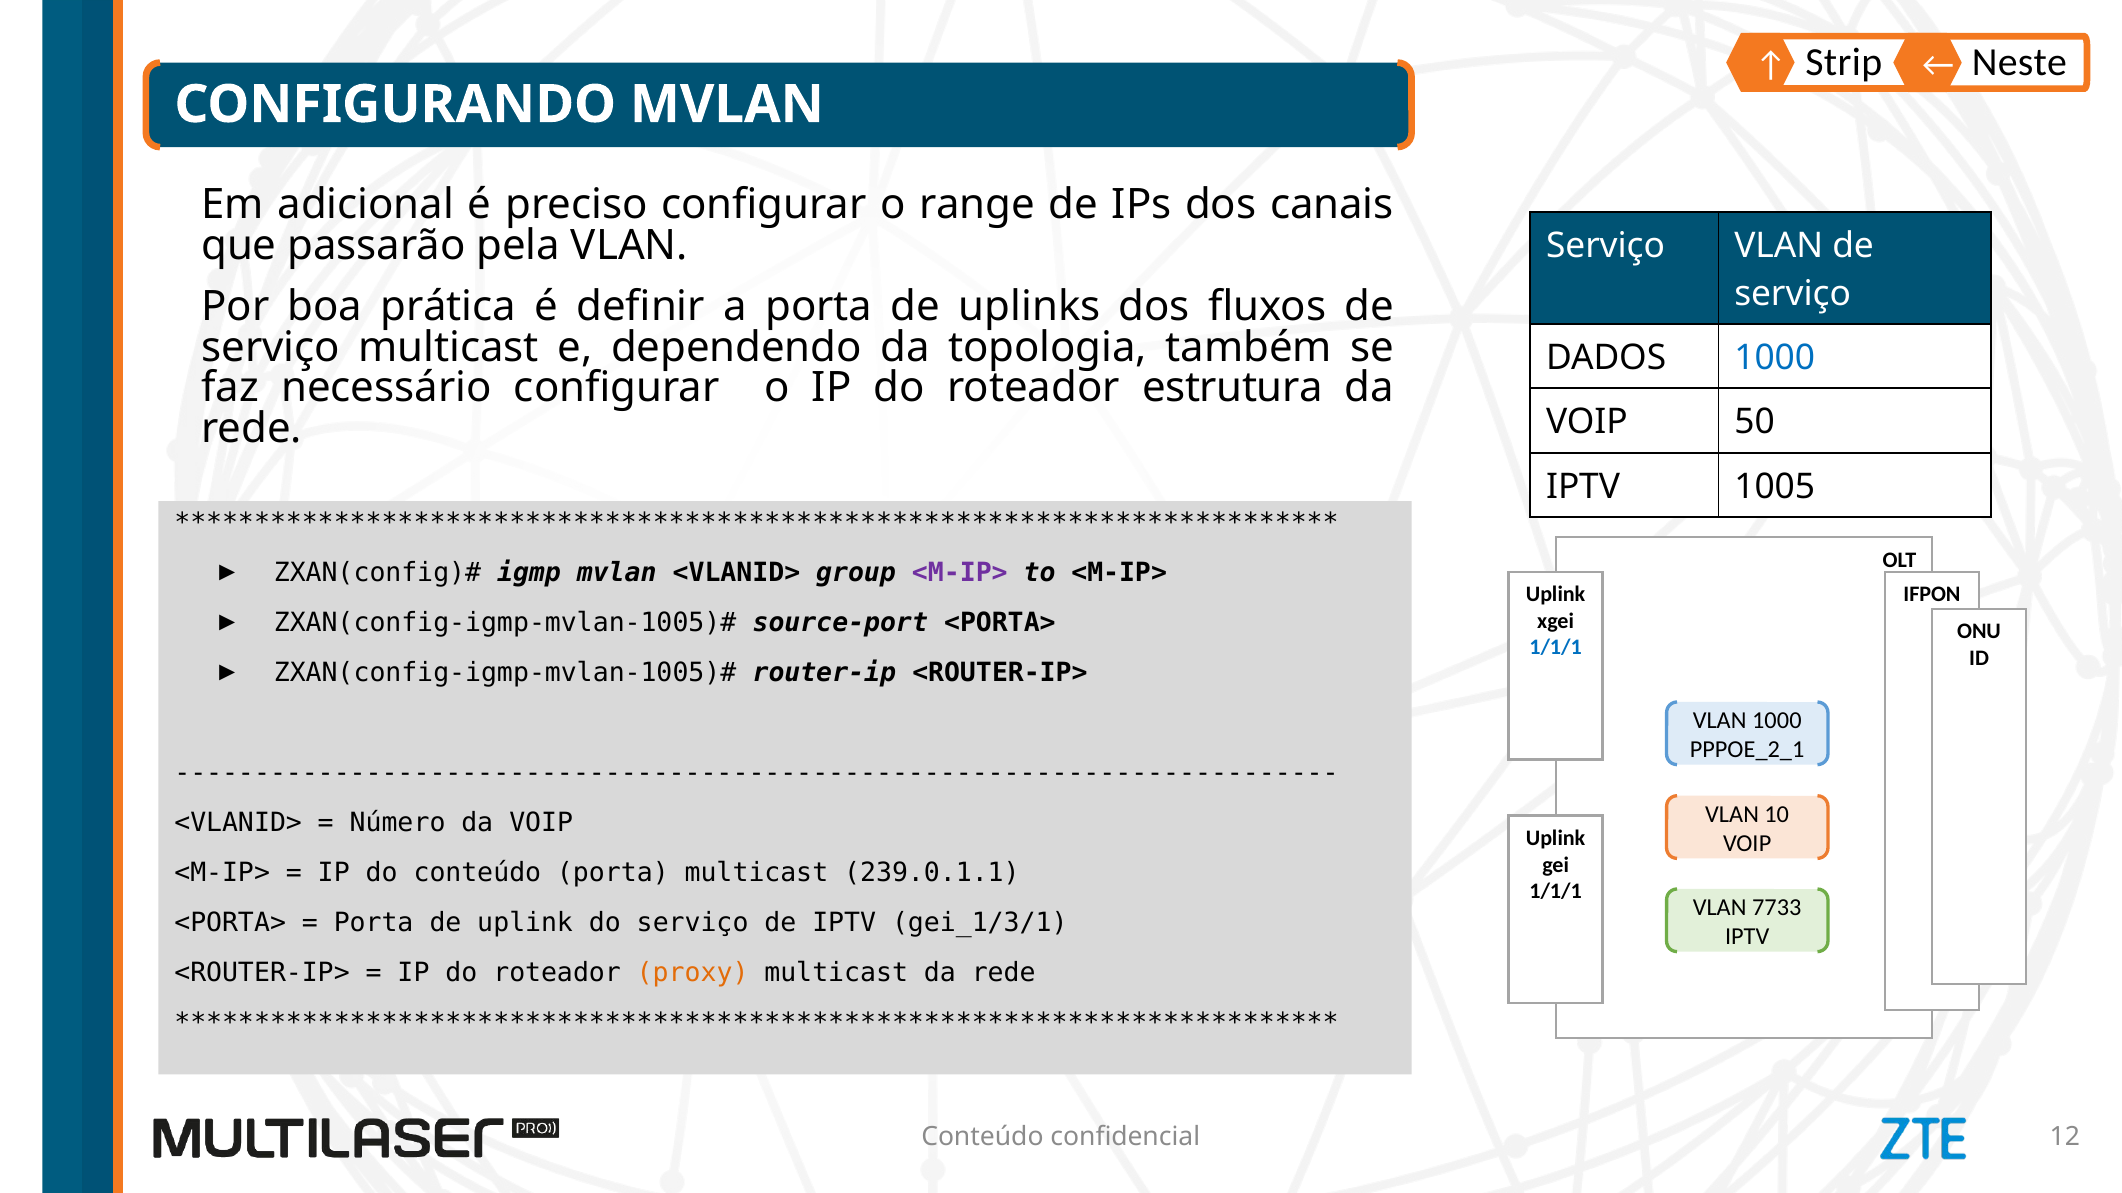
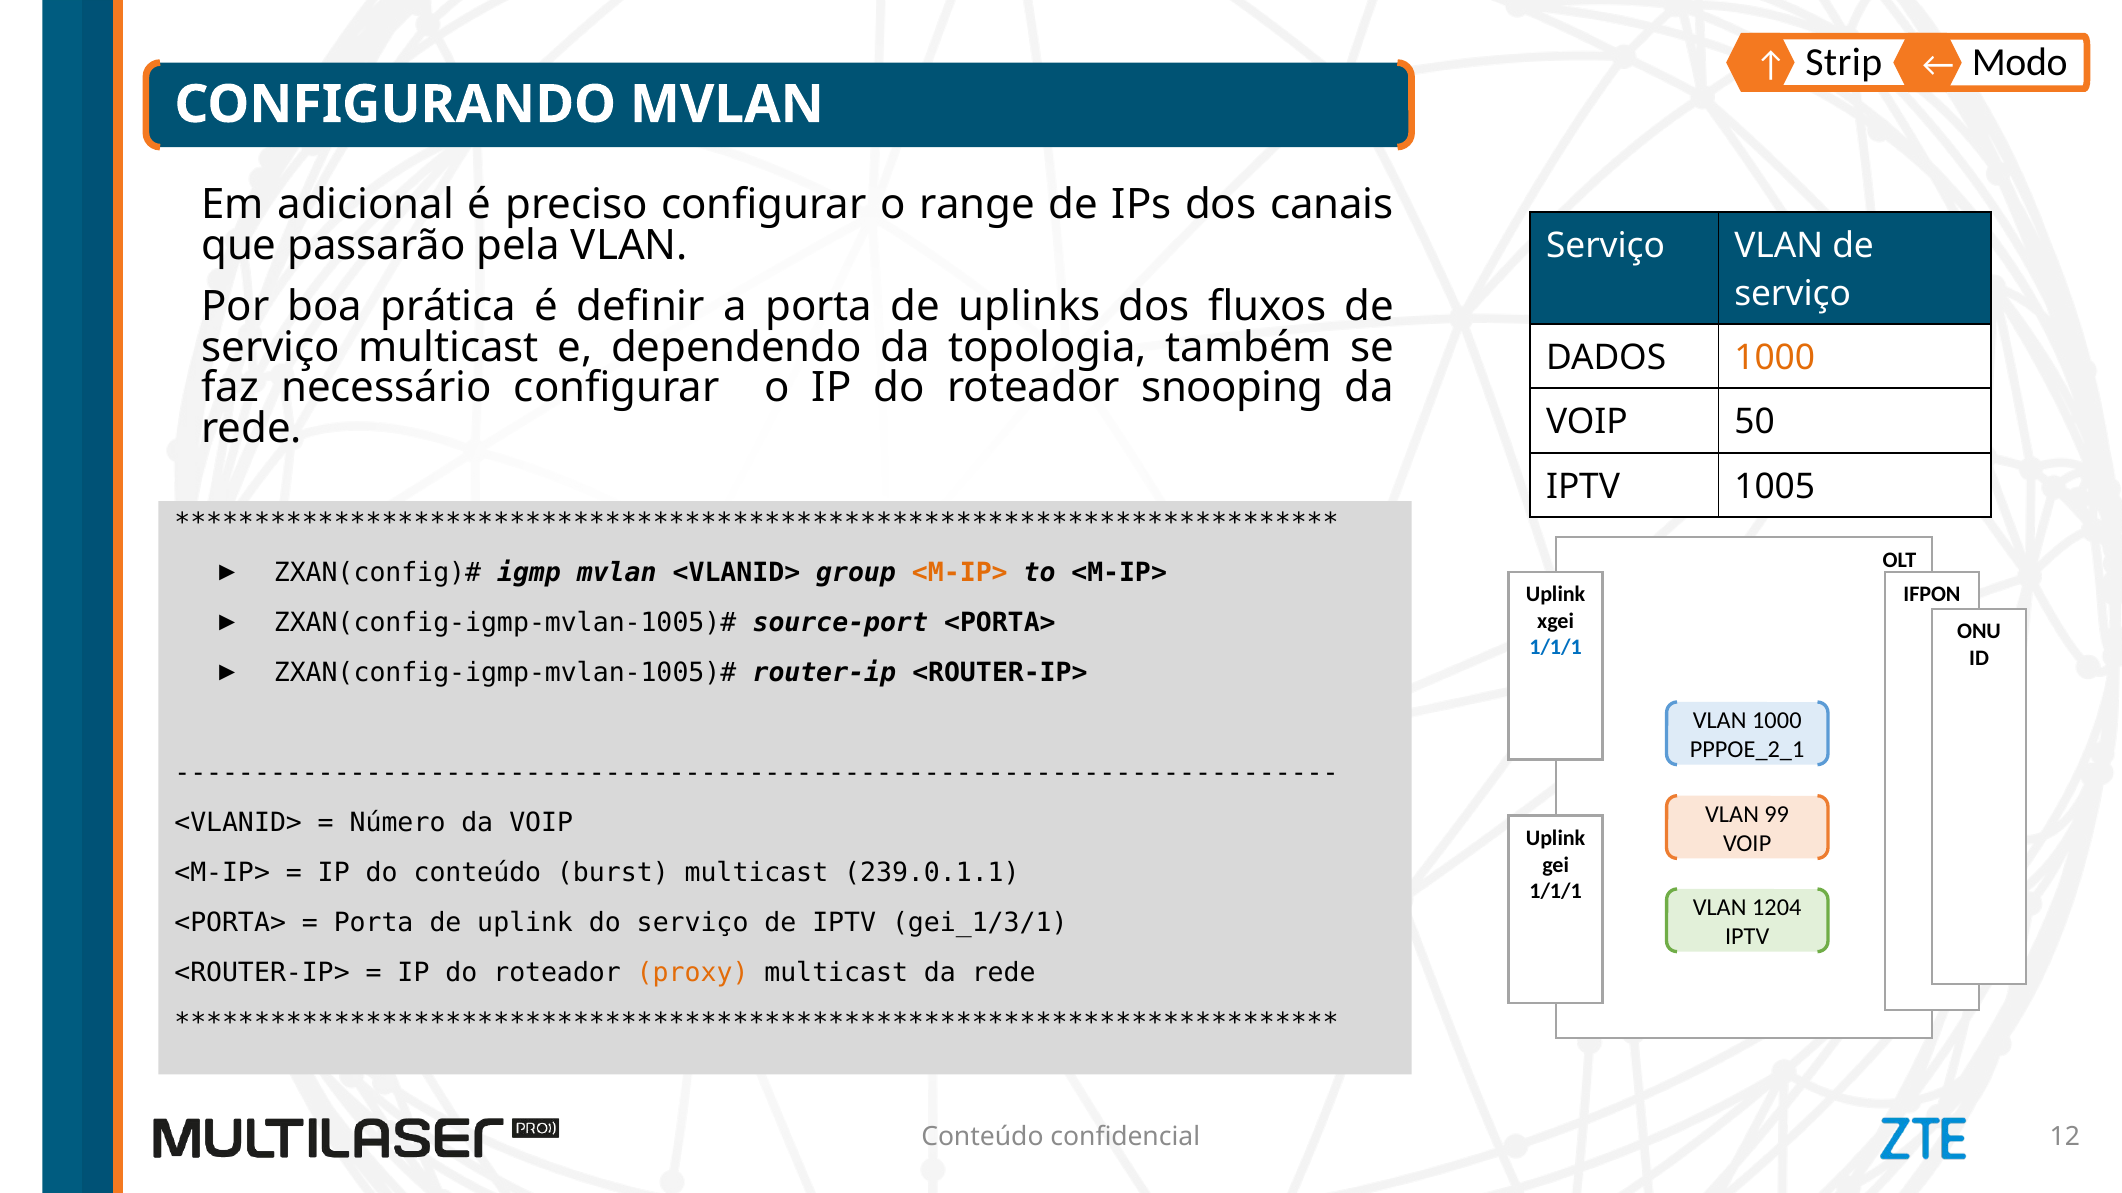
Neste: Neste -> Modo (2020, 62)
1000 colour: blue -> orange (1775, 358)
estrutura: estrutura -> snooping (1233, 388)
<M-IP> colour: purple -> orange (960, 573)
10: 10 -> 99 (1777, 815)
conteúdo porta: porta -> burst (613, 873)
7733: 7733 -> 1204 (1777, 908)
